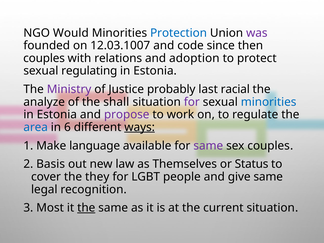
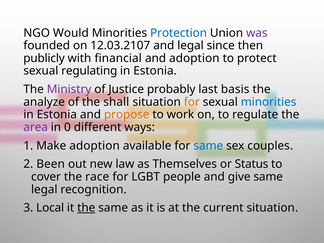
12.03.1007: 12.03.1007 -> 12.03.2107 (120, 46)
and code: code -> legal (190, 46)
couples: couples -> publicly (44, 58)
relations: relations -> financial (118, 58)
racial: racial -> basis (235, 89)
for colour: purple -> orange (192, 102)
propose colour: purple -> orange (127, 115)
area colour: blue -> purple (36, 127)
6: 6 -> 0 (67, 127)
ways underline: present -> none (140, 127)
Make language: language -> adoption (95, 146)
same colour: purple -> blue (208, 146)
Basis: Basis -> Been (51, 164)
they: they -> race (97, 177)
Most: Most -> Local (50, 208)
